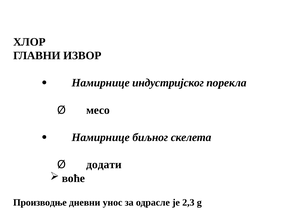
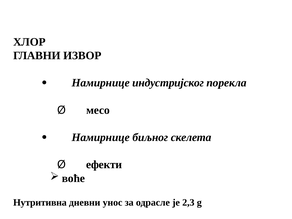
додати: додати -> ефекти (104, 165)
Производње: Производње -> Нутритивна (40, 203)
